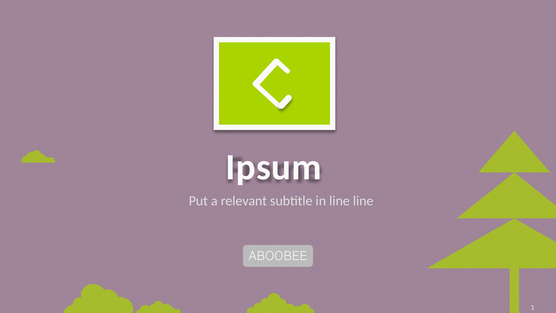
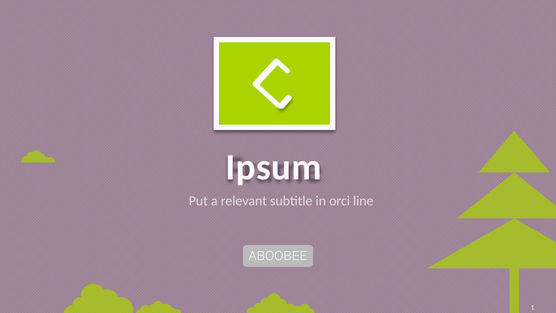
in line: line -> orci (340, 201)
